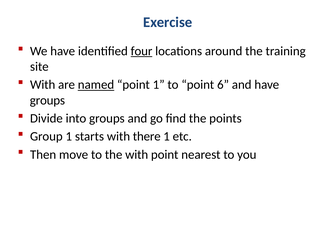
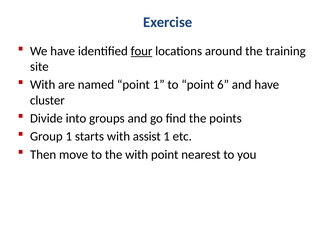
named underline: present -> none (96, 84)
groups: groups -> cluster (47, 100)
there: there -> assist (147, 136)
